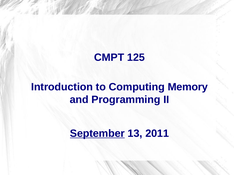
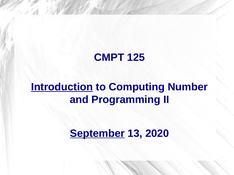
Introduction underline: none -> present (62, 87)
Memory: Memory -> Number (188, 87)
2011: 2011 -> 2020 (157, 134)
